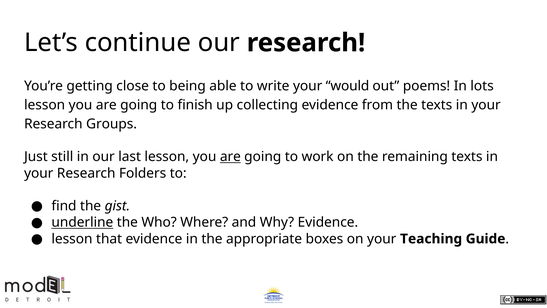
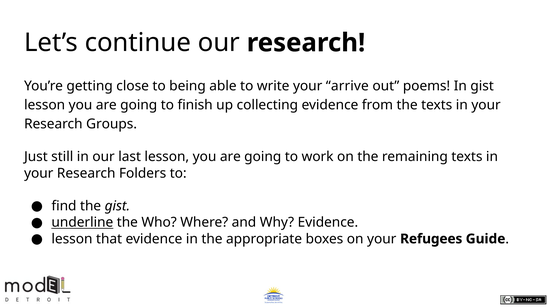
would: would -> arrive (347, 86)
In lots: lots -> gist (482, 86)
are underline: present -> none (230, 157)
Teaching: Teaching -> Refugees (431, 239)
